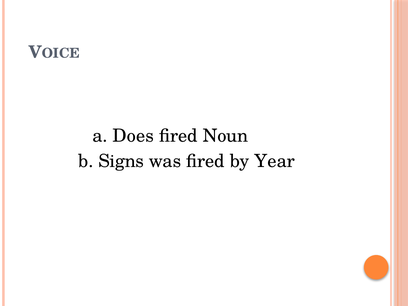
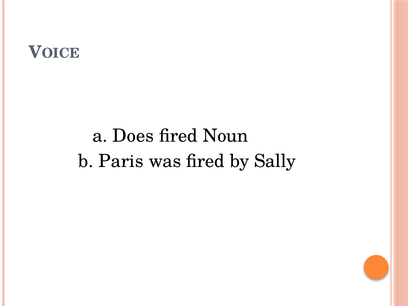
Signs: Signs -> Paris (121, 161)
Year: Year -> Sally (275, 161)
